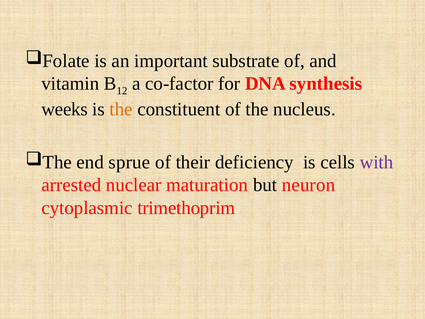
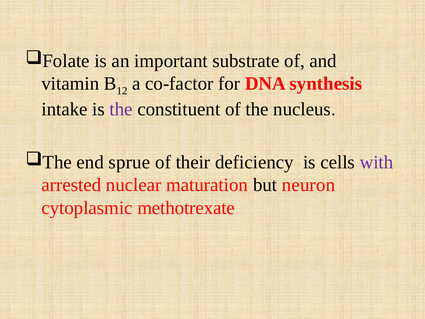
weeks: weeks -> intake (65, 109)
the colour: orange -> purple (121, 109)
trimethoprim: trimethoprim -> methotrexate (186, 208)
